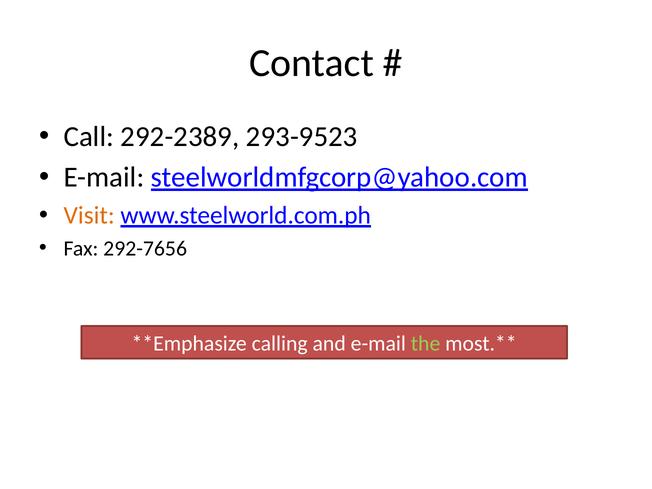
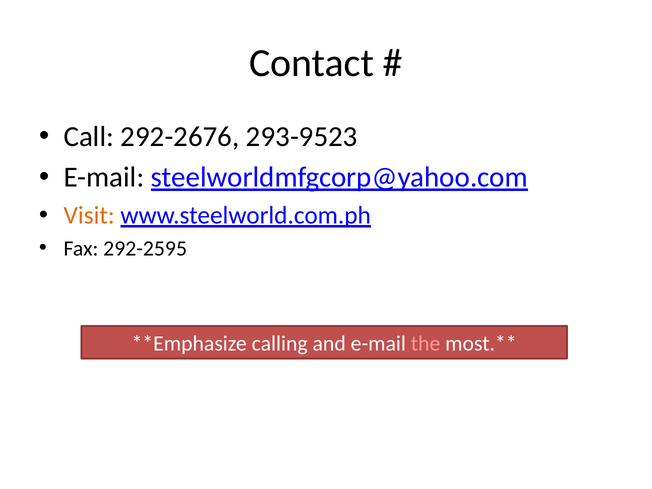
292-2389: 292-2389 -> 292-2676 (180, 137)
292-7656: 292-7656 -> 292-2595 (145, 248)
the colour: light green -> pink (426, 344)
